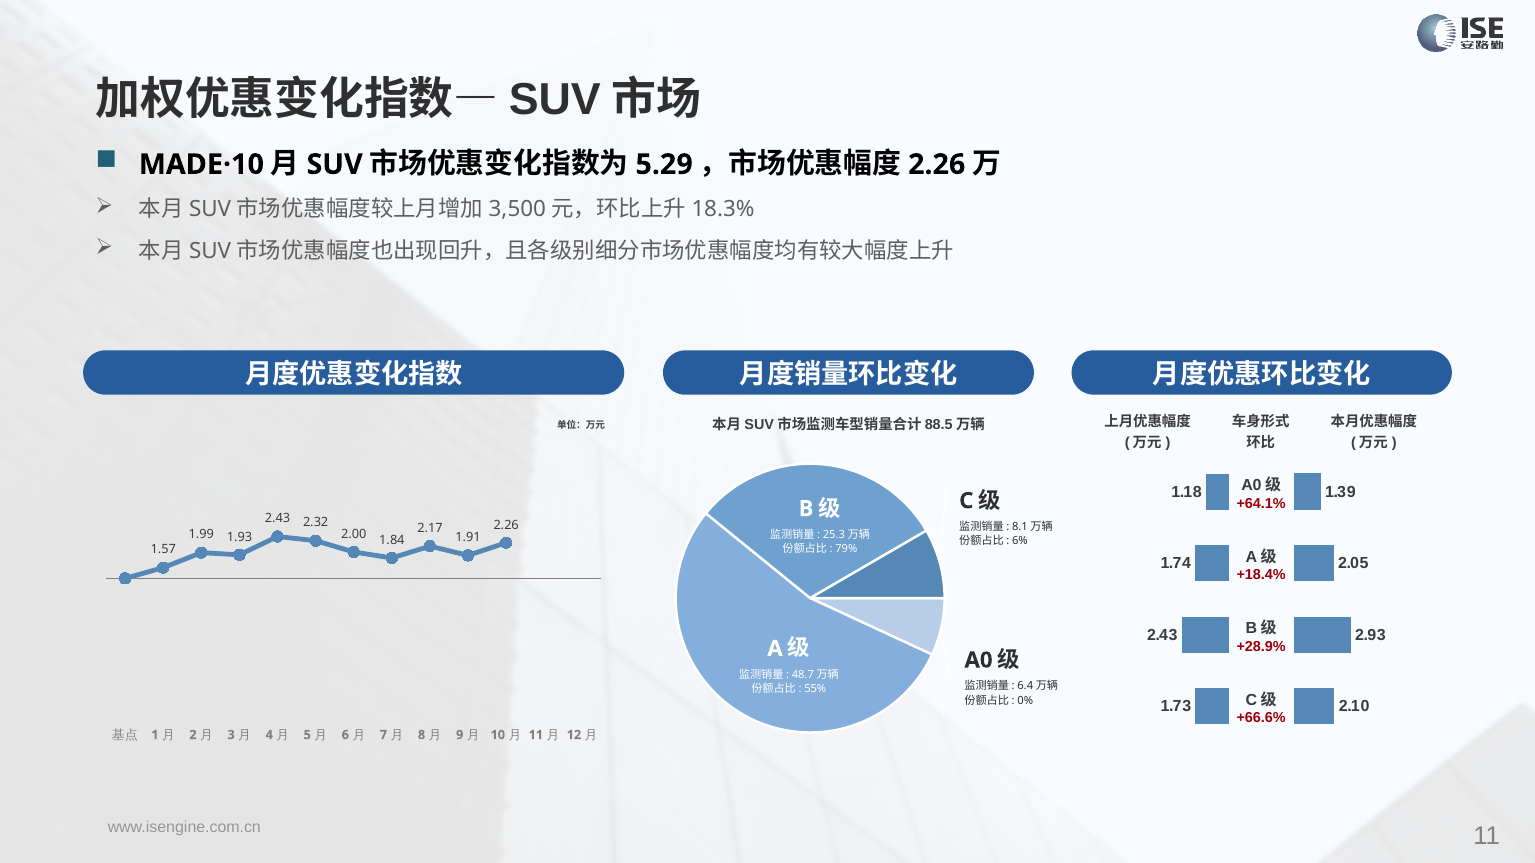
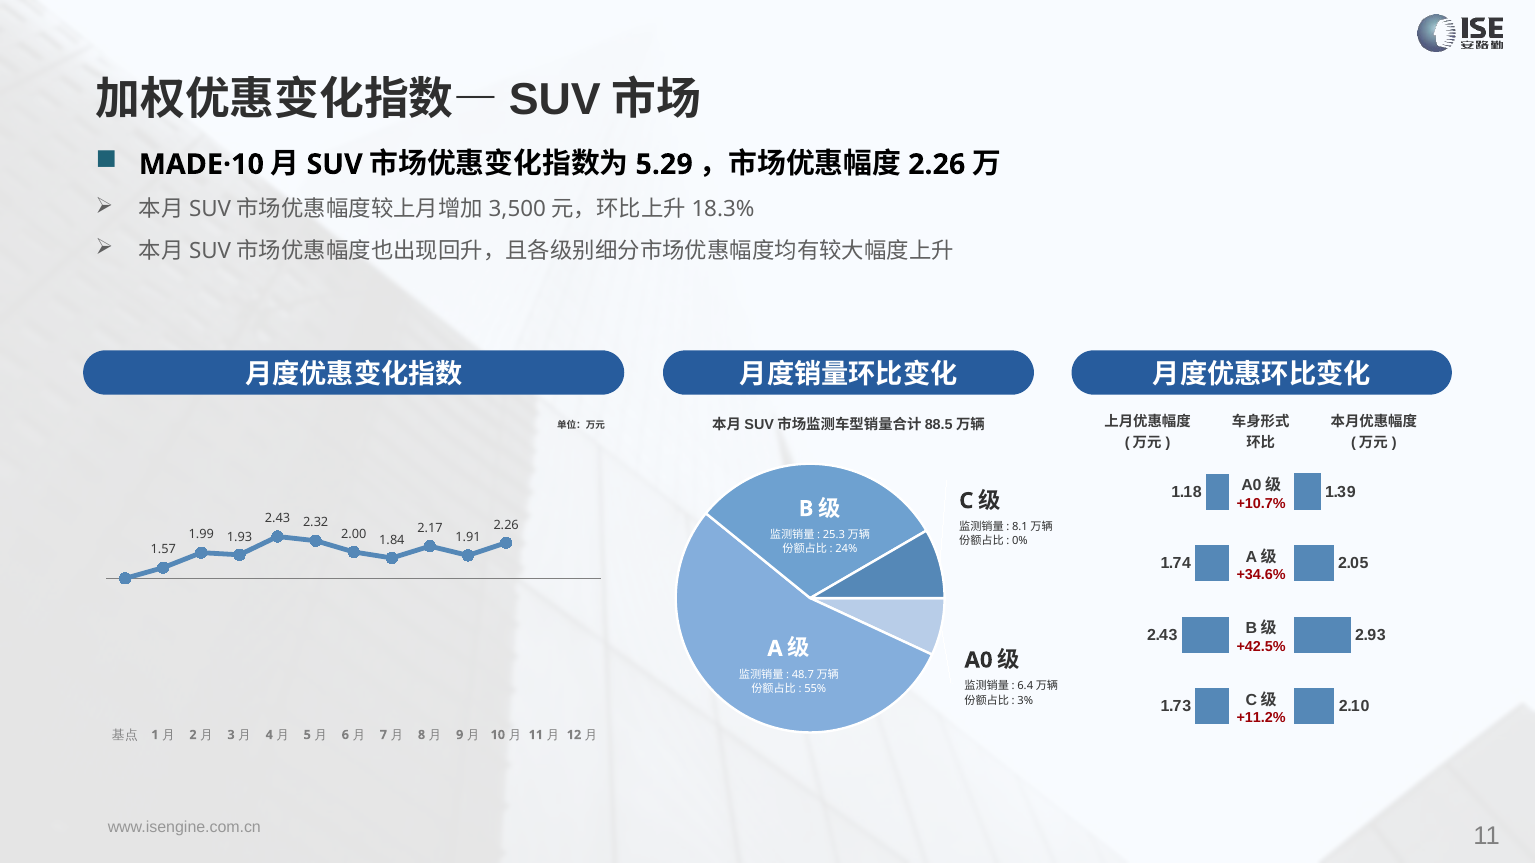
+64.1%: +64.1% -> +10.7% (1261, 504)
6%: 6% -> 0% (1020, 542)
79%: 79% -> 24% (846, 549)
+18.4%: +18.4% -> +34.6% (1261, 575)
+28.9%: +28.9% -> +42.5% (1261, 647)
0%: 0% -> 3% (1025, 701)
+66.6%: +66.6% -> +11.2% (1261, 718)
